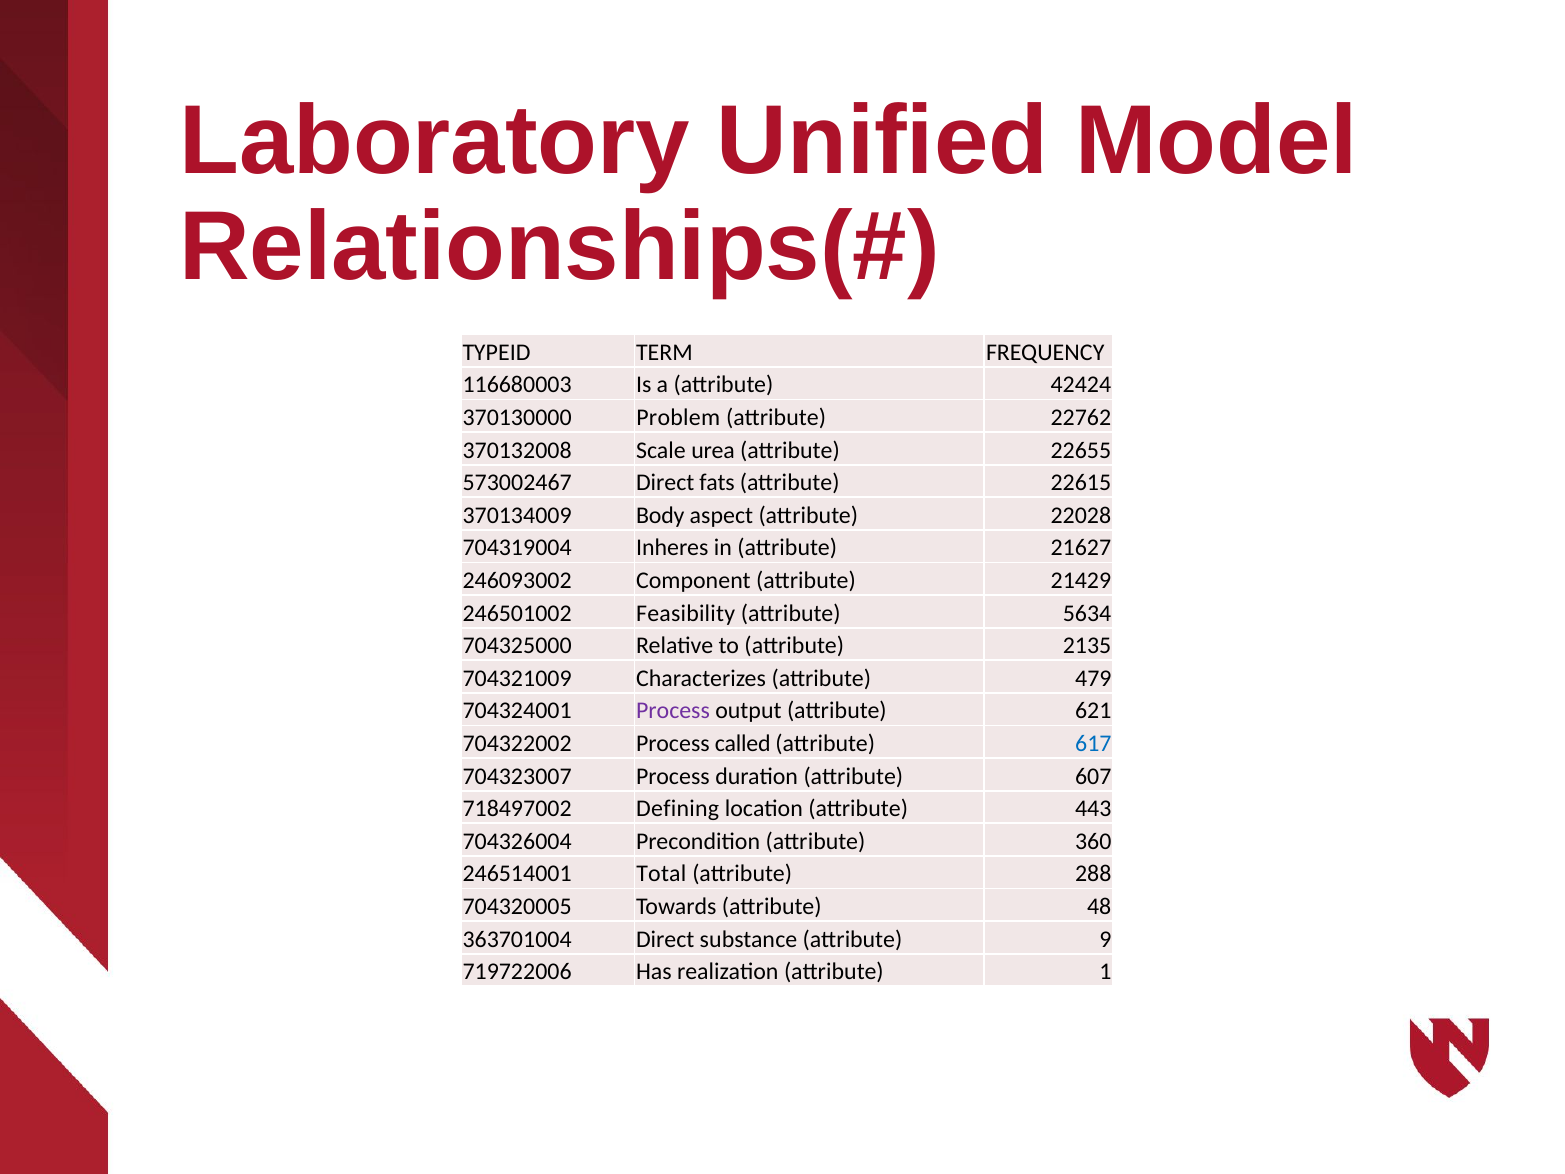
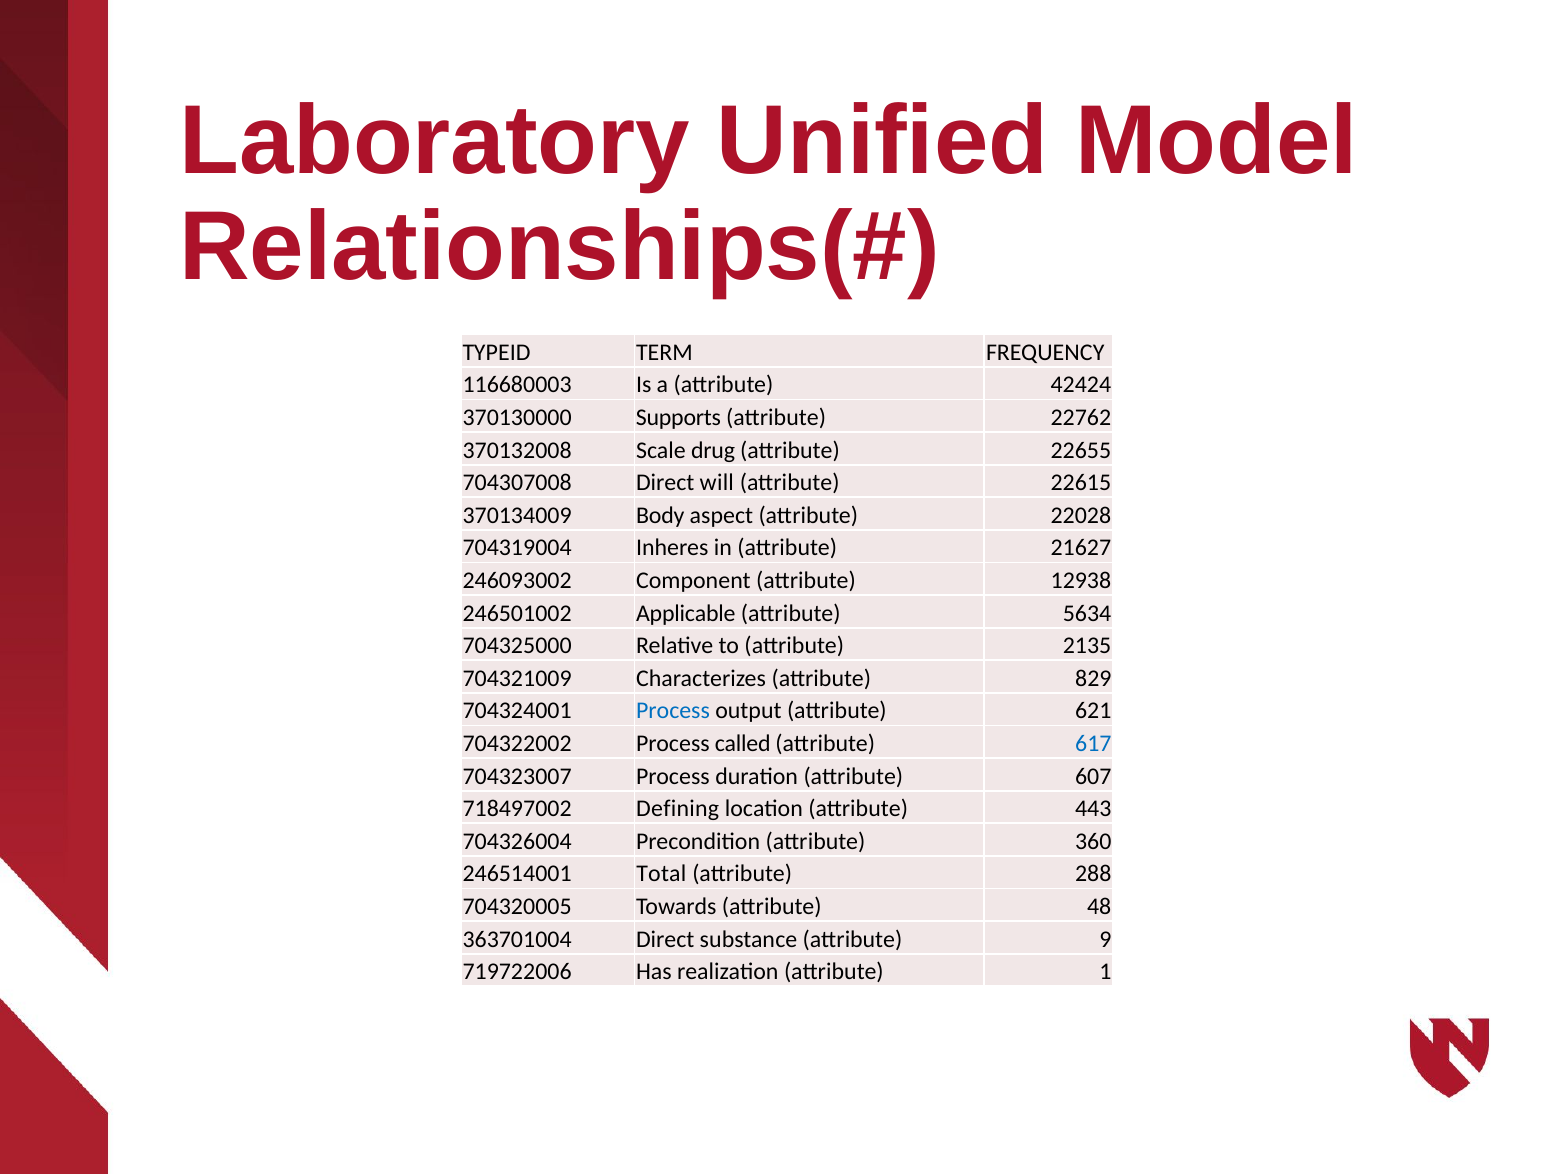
Problem: Problem -> Supports (678, 418)
urea: urea -> drug (713, 450)
573002467: 573002467 -> 704307008 (517, 483)
fats: fats -> will (717, 483)
21429: 21429 -> 12938 (1081, 581)
Feasibility: Feasibility -> Applicable (686, 613)
479: 479 -> 829 (1093, 678)
Process colour: purple -> blue (673, 711)
